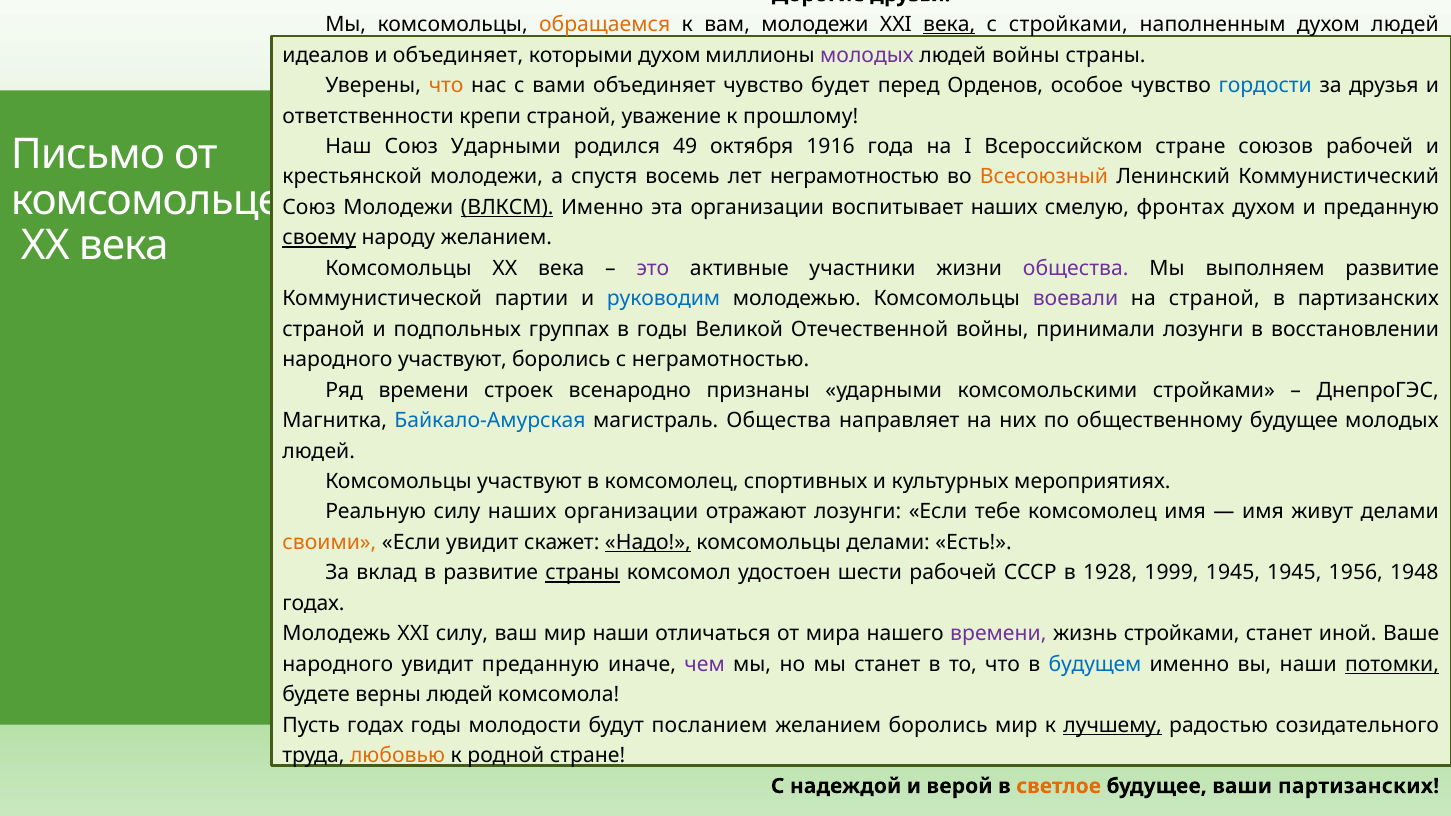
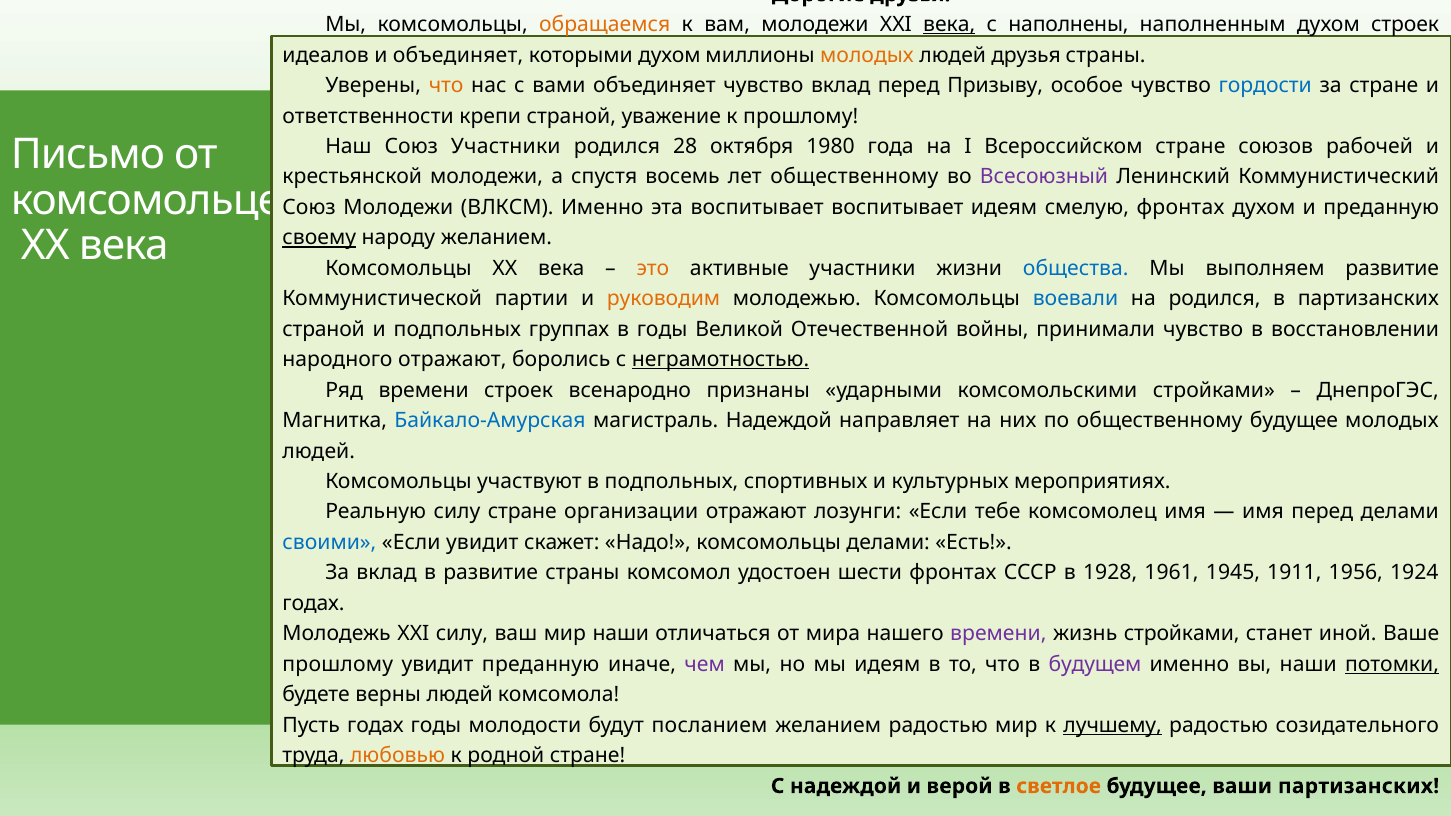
с стройками: стройками -> наполнены (1068, 25)
духом людей: людей -> строек (1405, 25)
молодых colour: purple -> orange (867, 55)
людей войны: войны -> друзья (1026, 55)
чувство будет: будет -> вклад (841, 86)
Орденов: Орденов -> Призыву (995, 86)
за друзья: друзья -> стране (1384, 86)
Союз Ударными: Ударными -> Участники (506, 147)
49: 49 -> 28 (685, 147)
1916: 1916 -> 1980 (831, 147)
лет неграмотностью: неграмотностью -> общественному (854, 177)
Всесоюзный colour: orange -> purple (1044, 177)
ВЛКСМ underline: present -> none (507, 207)
эта организации: организации -> воспитывает (757, 207)
воспитывает наших: наших -> идеям (1004, 207)
это colour: purple -> orange (653, 268)
общества colour: purple -> blue (1076, 268)
руководим colour: blue -> orange (664, 299)
воевали colour: purple -> blue (1076, 299)
на страной: страной -> родился (1215, 299)
принимали лозунги: лозунги -> чувство (1203, 329)
народного участвуют: участвуют -> отражают (452, 360)
неграмотностью underline: none -> present (721, 360)
магистраль Общества: Общества -> Надеждой (779, 421)
в комсомолец: комсомолец -> подпольных (672, 482)
силу наших: наших -> стране (522, 512)
имя живут: живут -> перед (1322, 512)
своими colour: orange -> blue (329, 543)
Надо underline: present -> none (648, 543)
страны underline: present -> none (582, 573)
шести рабочей: рабочей -> фронтах (953, 573)
1999: 1999 -> 1961 (1172, 573)
1945 1945: 1945 -> 1911 (1294, 573)
1948: 1948 -> 1924 (1414, 573)
народного: народного -> прошлому (338, 664)
мы станет: станет -> идеям (887, 664)
будущем colour: blue -> purple (1095, 664)
желанием боролись: боролись -> радостью (938, 725)
